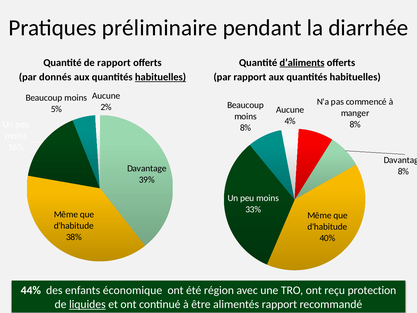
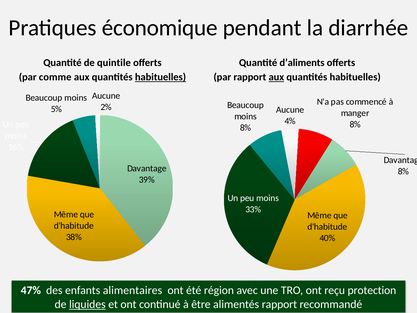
préliminaire: préliminaire -> économique (160, 28)
de rapport: rapport -> quintile (114, 63)
d’aliments underline: present -> none (302, 63)
donnés: donnés -> comme (55, 77)
aux underline: none -> present (276, 77)
44%: 44% -> 47% (31, 290)
économique: économique -> alimentaires (133, 290)
